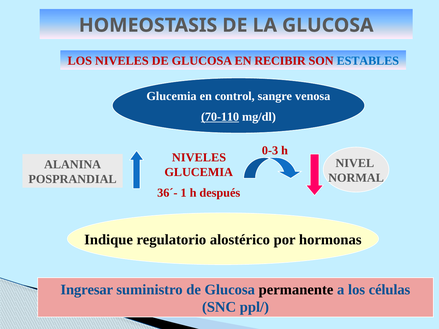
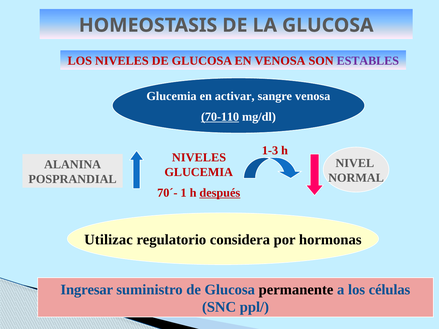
EN RECIBIR: RECIBIR -> VENOSA (280, 61)
ESTABLES colour: blue -> purple (368, 61)
control: control -> activar (235, 96)
0-3: 0-3 -> 1-3 (270, 151)
36´-: 36´- -> 70´- (167, 193)
después underline: none -> present (220, 193)
Indique: Indique -> Utilizac (109, 240)
alostérico: alostérico -> considera (240, 240)
